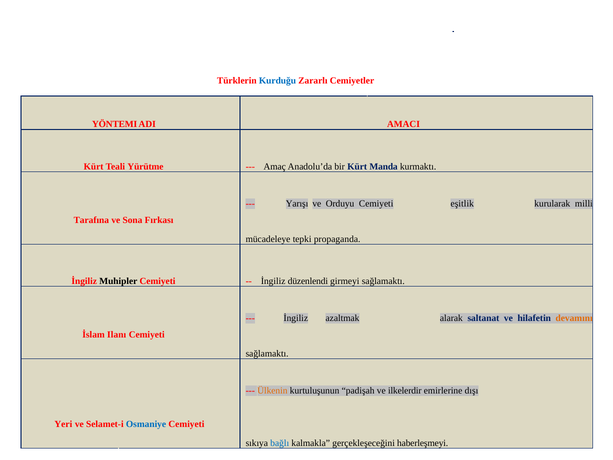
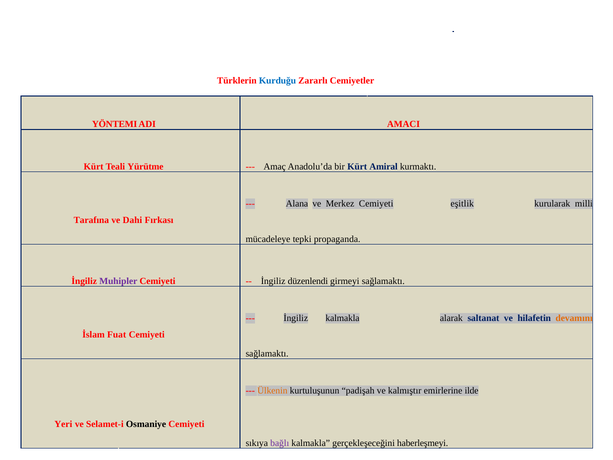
Manda: Manda -> Amiral (384, 166)
Yarışı: Yarışı -> Alana (297, 203)
Orduyu: Orduyu -> Merkez (340, 203)
Sona: Sona -> Dahi (132, 220)
Muhipler colour: black -> purple (118, 281)
İngiliz azaltmak: azaltmak -> kalmakla (343, 318)
Ilanı: Ilanı -> Fuat (117, 334)
ilkelerdir: ilkelerdir -> kalmıştır (405, 390)
dışı: dışı -> ilde (472, 390)
Osmaniye colour: blue -> black (146, 424)
bağlı colour: blue -> purple (280, 443)
